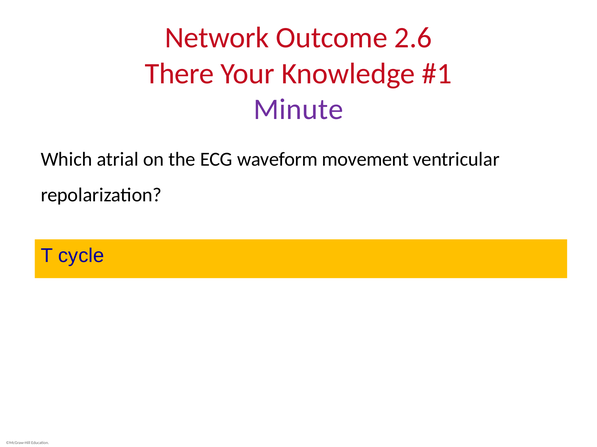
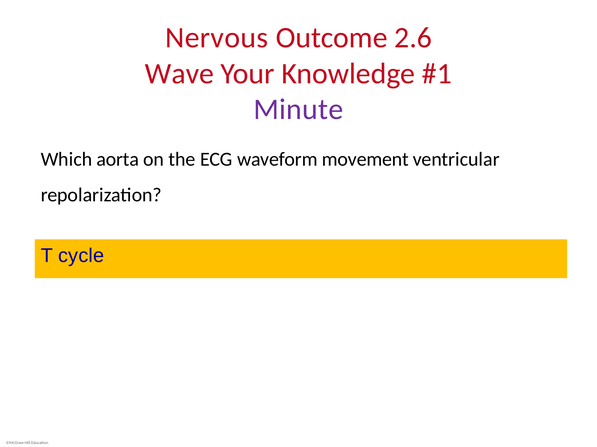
Network: Network -> Nervous (217, 38)
There: There -> Wave (179, 74)
atrial: atrial -> aorta (118, 160)
